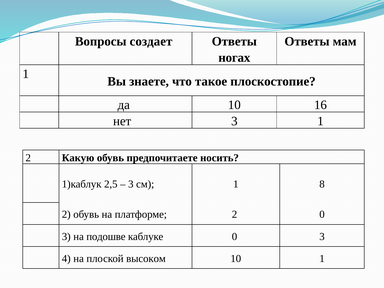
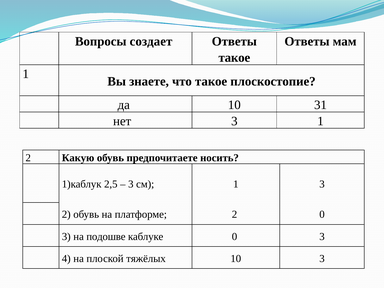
ногах: ногах -> такое (234, 58)
16: 16 -> 31 (320, 105)
1 8: 8 -> 3 (322, 184)
высоком: высоком -> тяжёлых (146, 259)
10 1: 1 -> 3 (322, 259)
